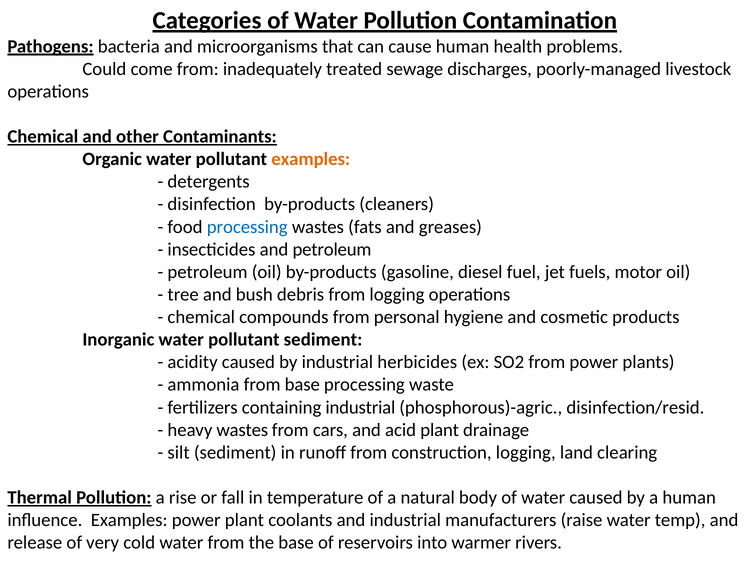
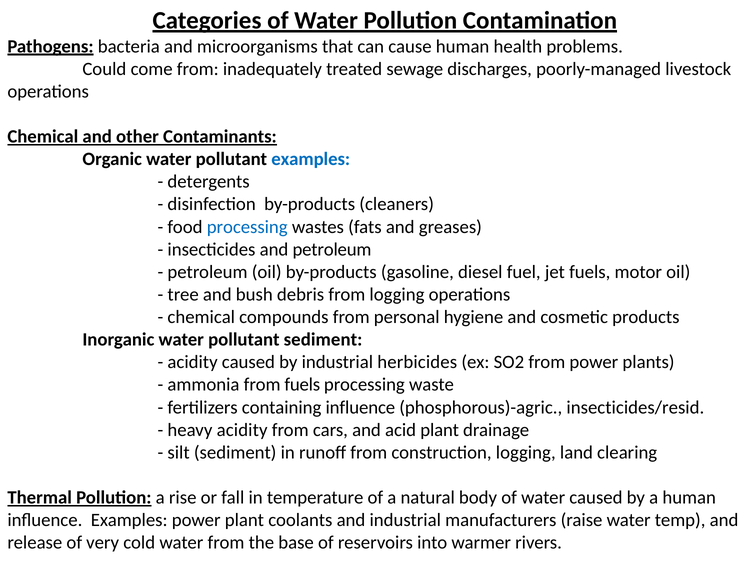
examples colour: orange -> blue (311, 159)
from base: base -> fuels (302, 384)
containing industrial: industrial -> influence (360, 407)
disinfection/resid: disinfection/resid -> insecticides/resid (635, 407)
heavy wastes: wastes -> acidity (242, 429)
